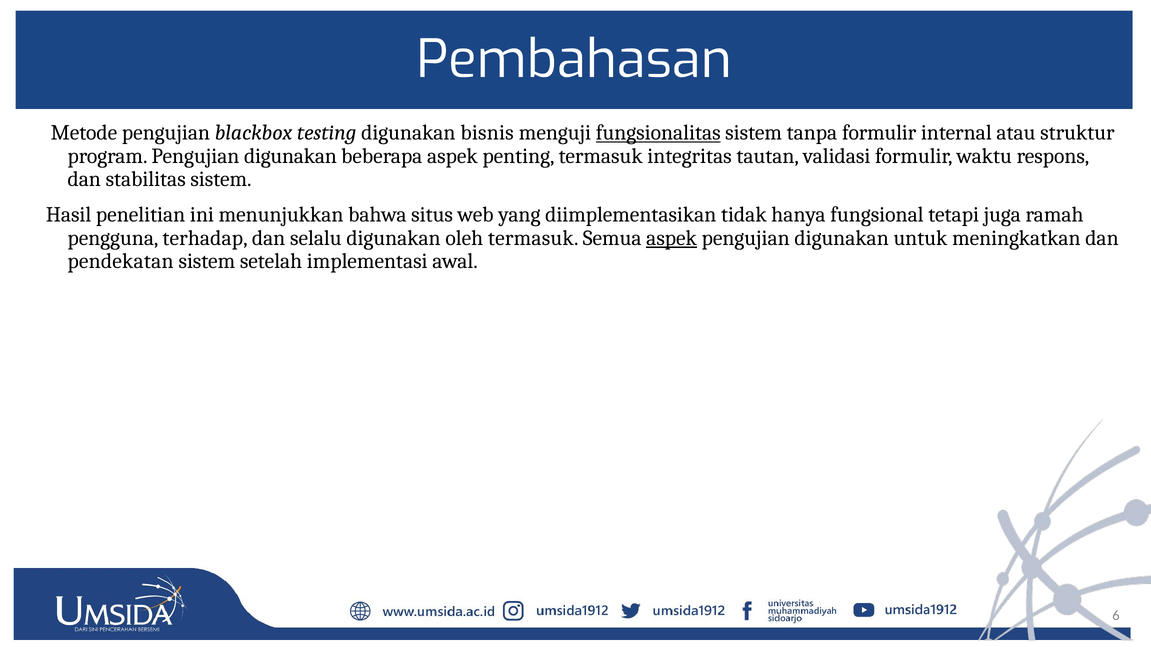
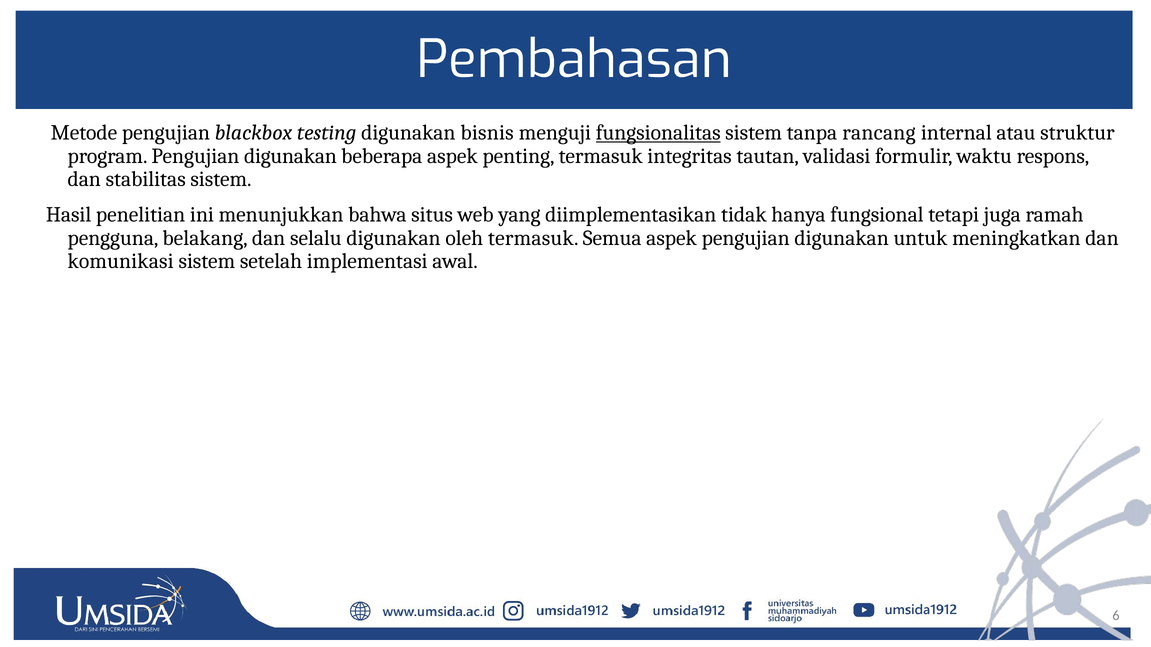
tanpa formulir: formulir -> rancang (879, 133)
terhadap: terhadap -> belakang (205, 238)
aspek underline: present -> none (672, 238)
pendekatan: pendekatan -> komunikasi (121, 261)
